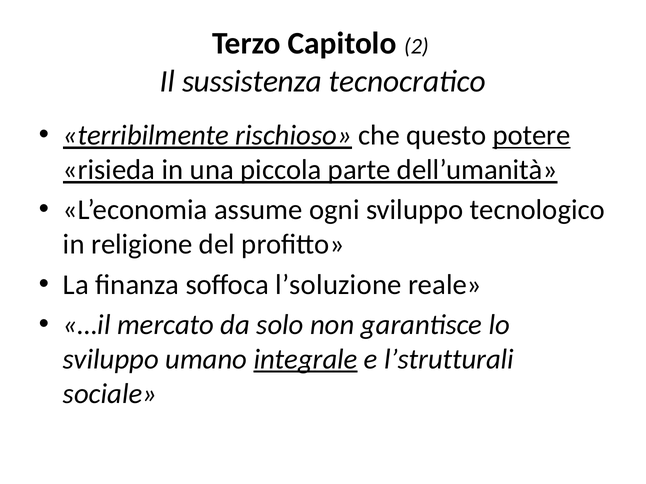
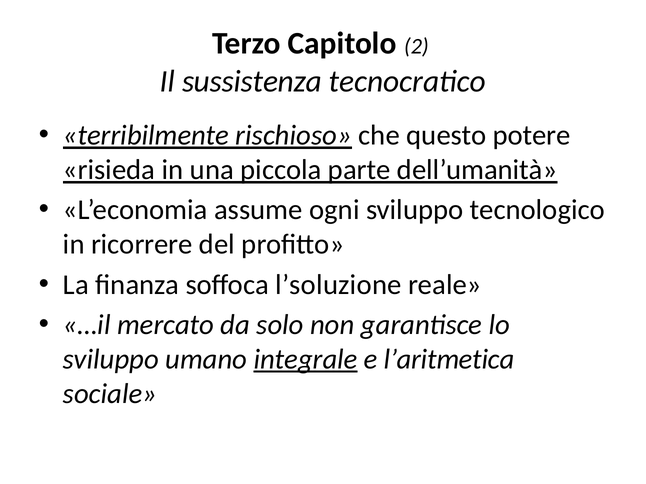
potere underline: present -> none (532, 136)
religione: religione -> ricorrere (142, 245)
l’strutturali: l’strutturali -> l’aritmetica (449, 360)
